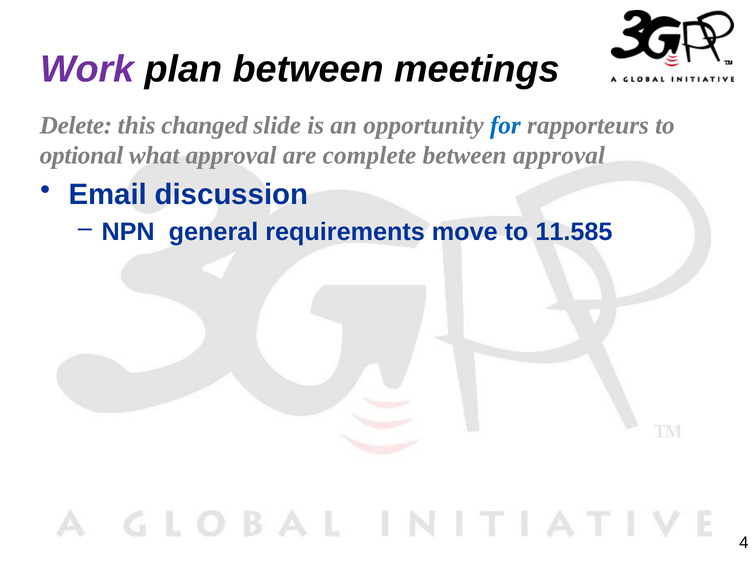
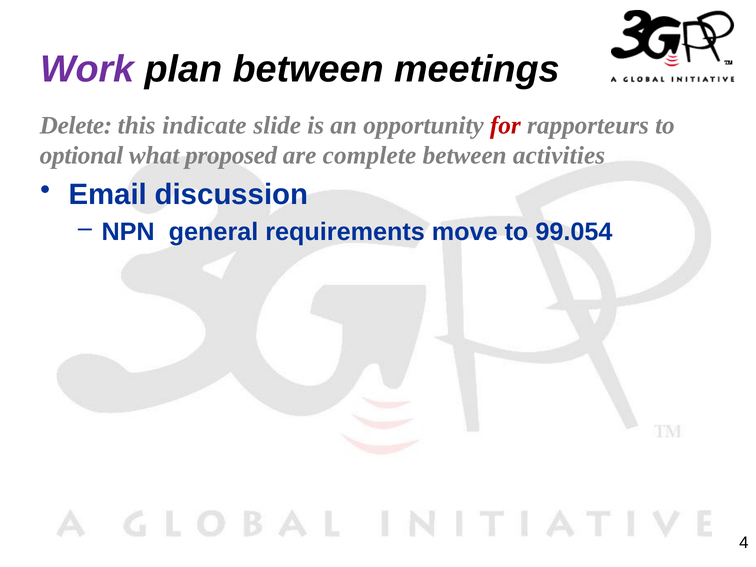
changed: changed -> indicate (204, 125)
for colour: blue -> red (505, 125)
what approval: approval -> proposed (231, 156)
between approval: approval -> activities (559, 156)
11.585: 11.585 -> 99.054 (574, 232)
